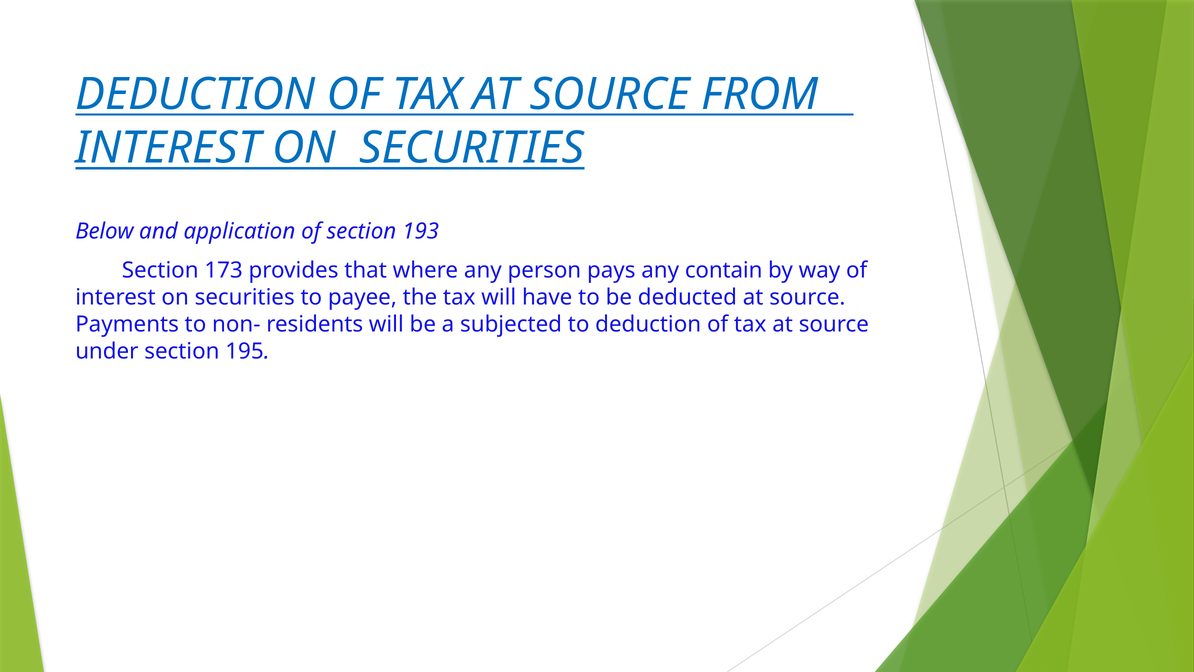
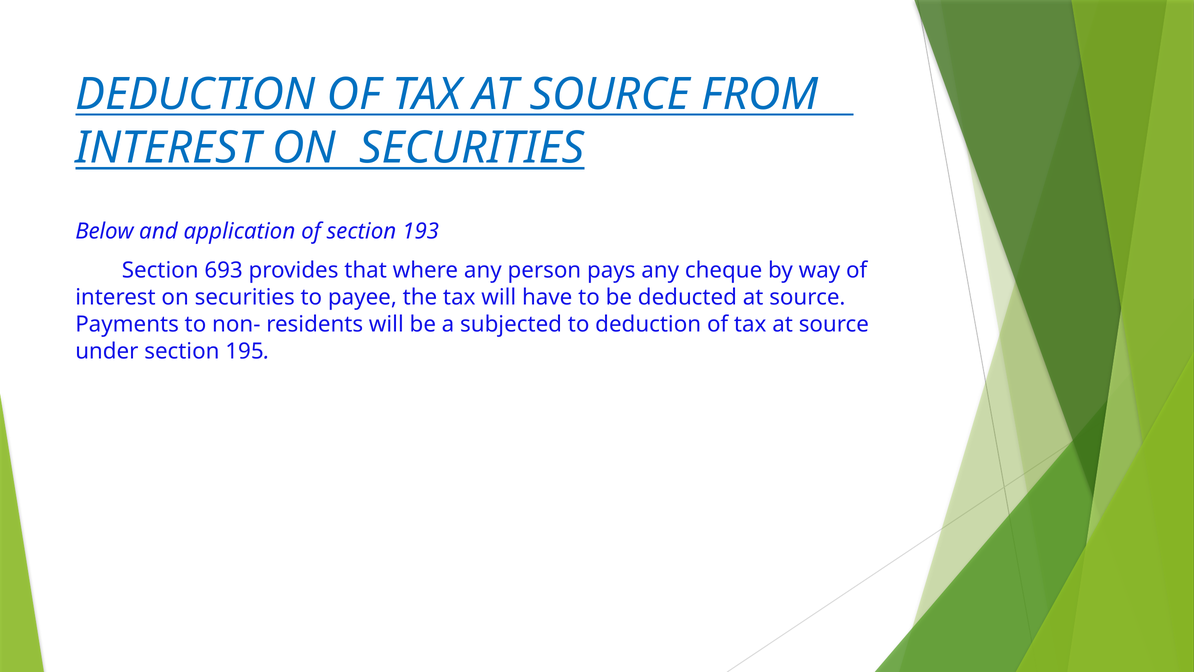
173: 173 -> 693 (224, 270)
contain: contain -> cheque (724, 270)
